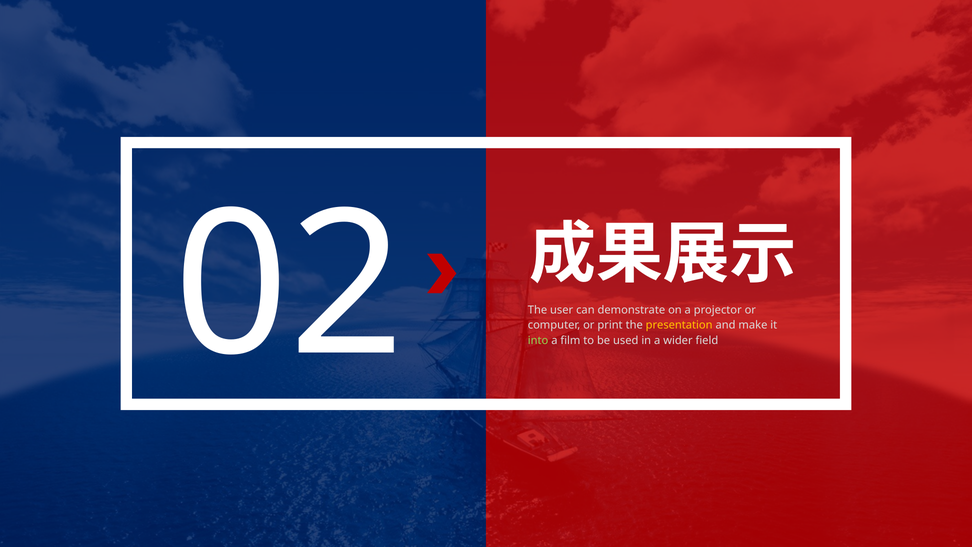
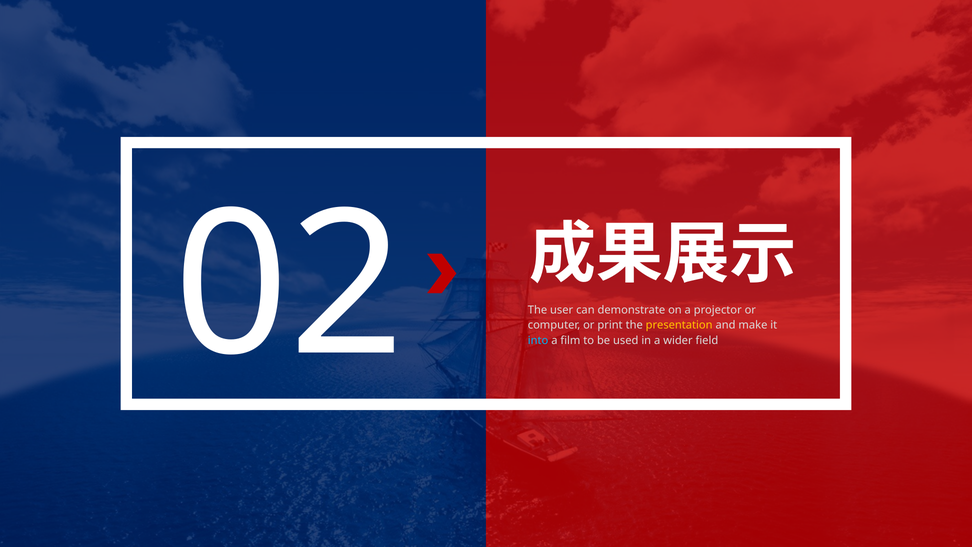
into colour: light green -> light blue (538, 340)
